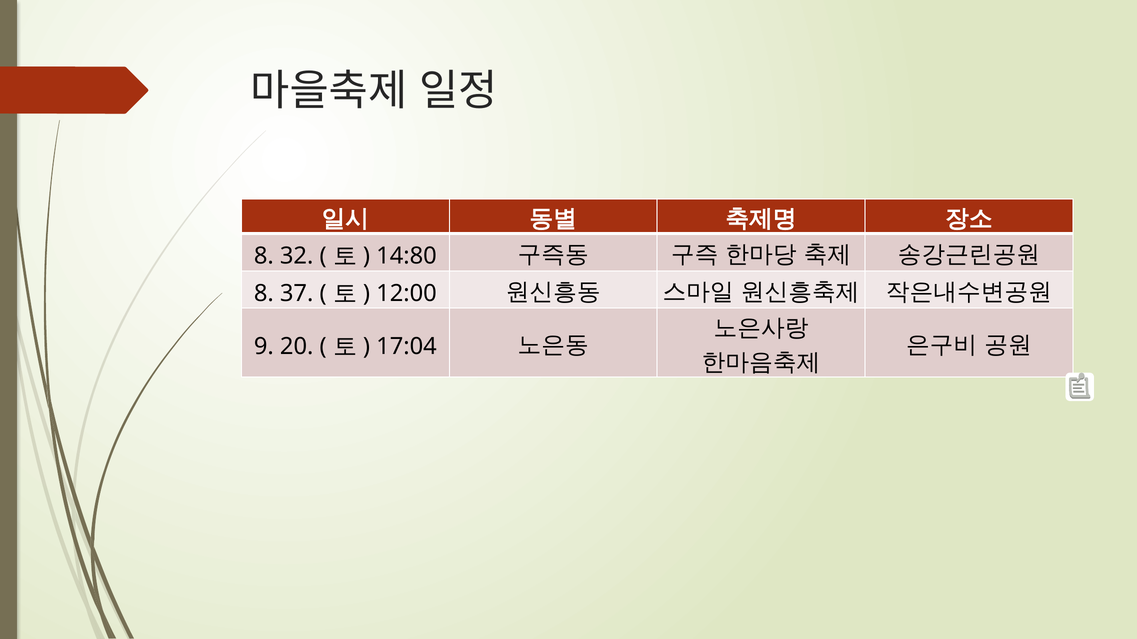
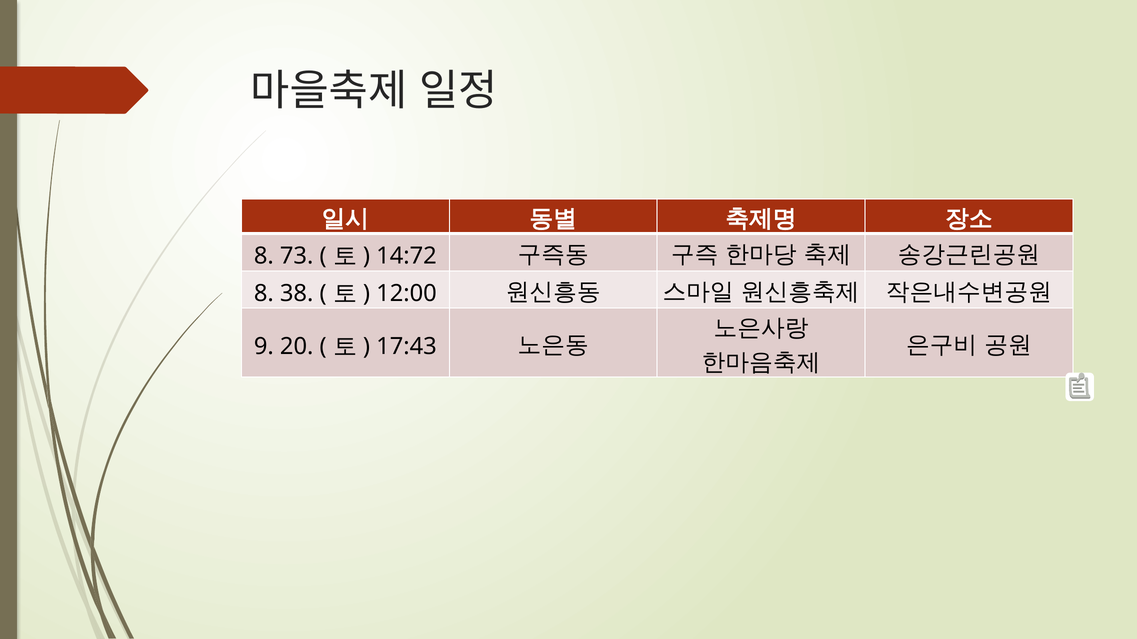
32: 32 -> 73 (297, 256)
14:80: 14:80 -> 14:72 (407, 256)
37: 37 -> 38 (297, 294)
17:04: 17:04 -> 17:43 (407, 347)
